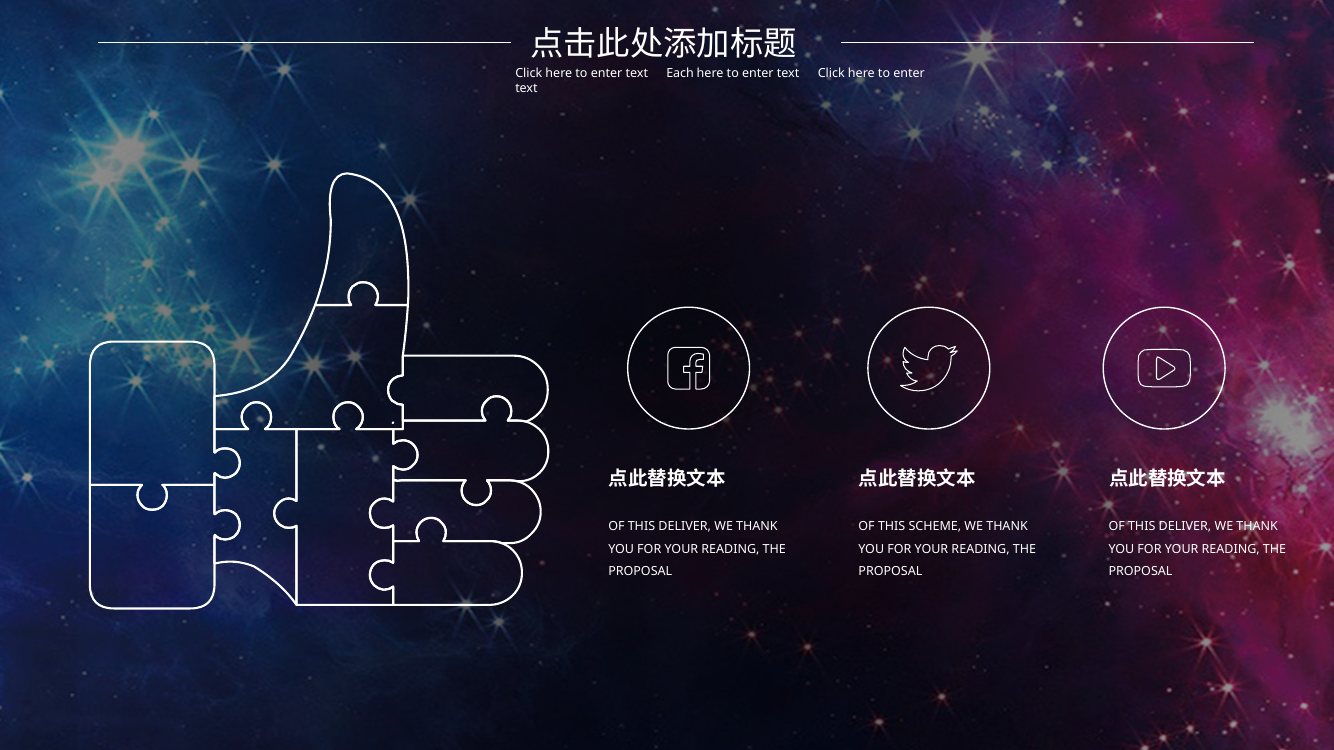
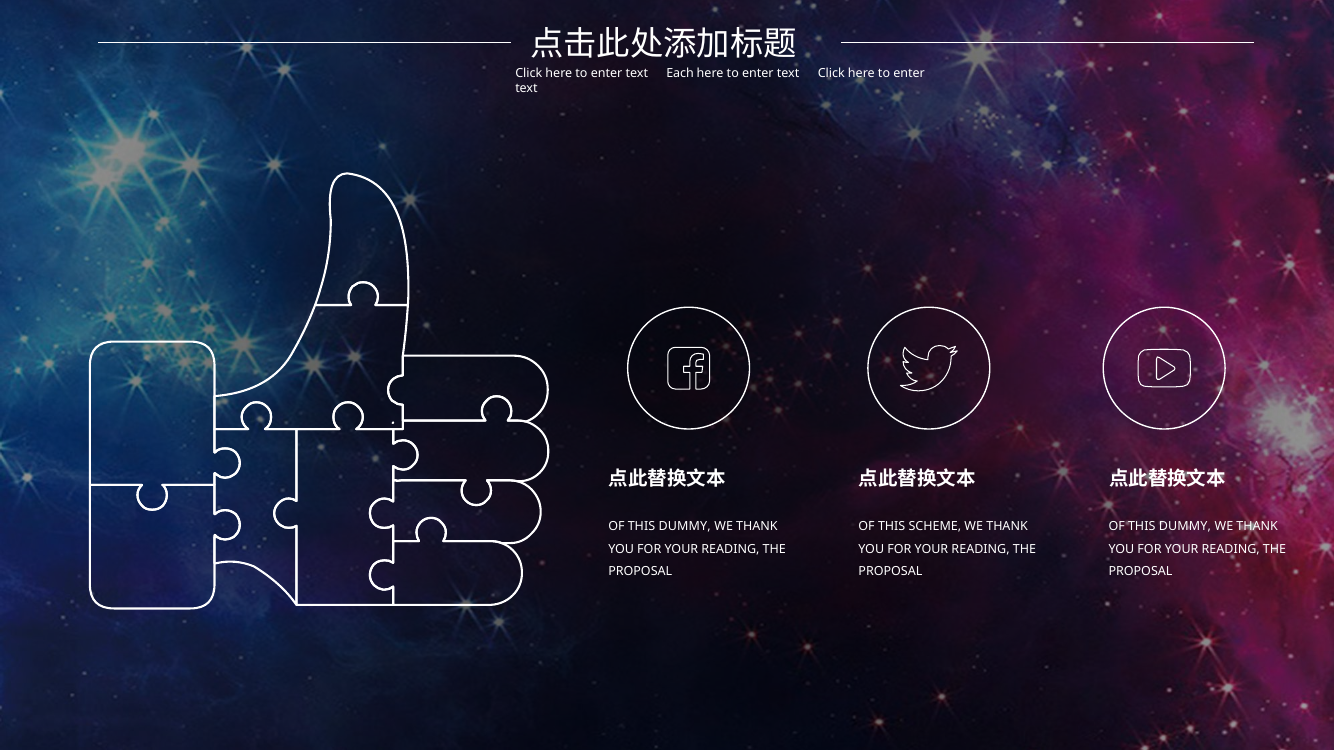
DELIVER: DELIVER -> DUMMY (685, 527)
DELIVER: DELIVER -> DUMMY (1185, 527)
